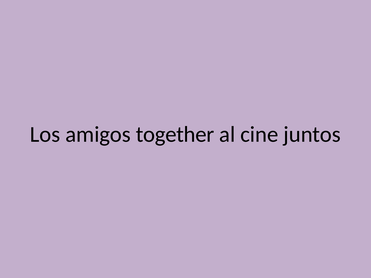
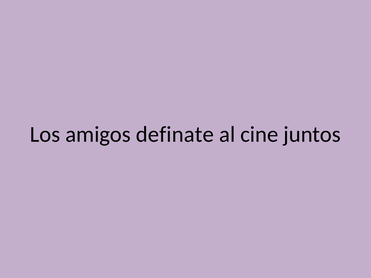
together: together -> definate (175, 134)
